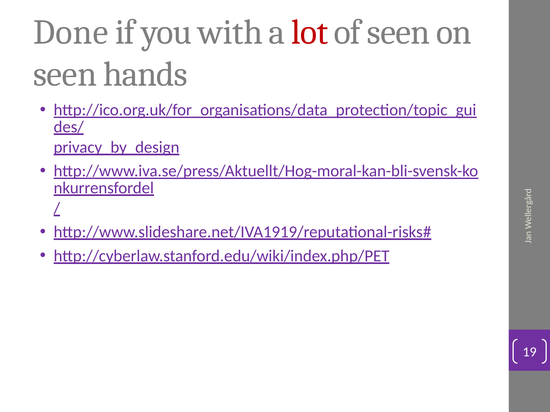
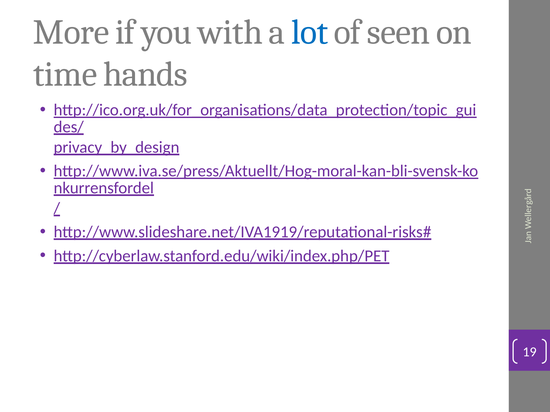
Done: Done -> More (71, 32)
lot colour: red -> blue (310, 32)
seen: seen -> time (65, 74)
